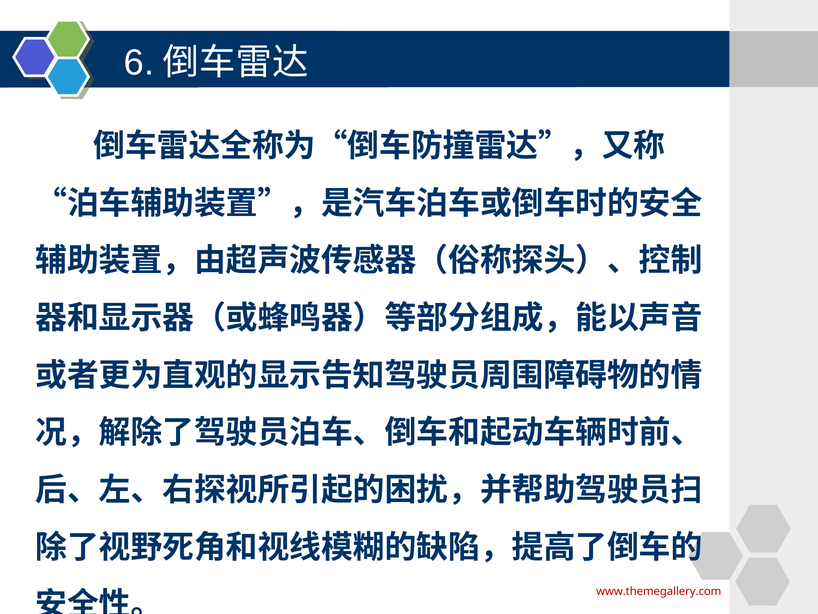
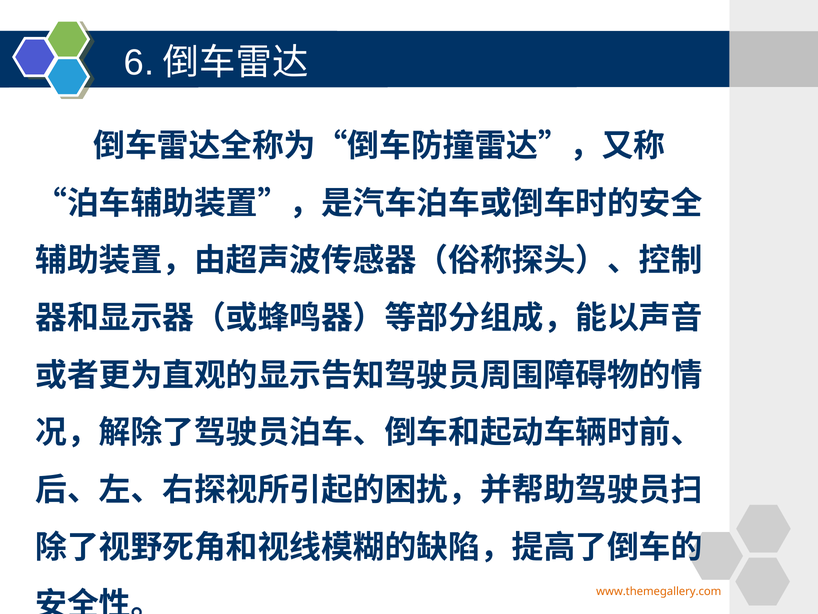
www.themegallery.com colour: red -> orange (659, 591)
